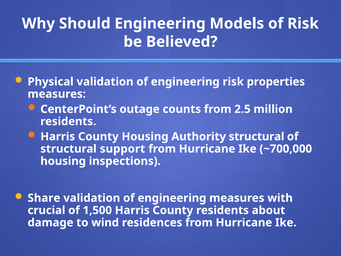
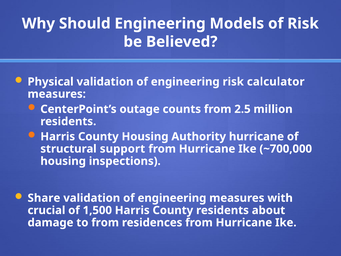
properties: properties -> calculator (276, 82)
Authority structural: structural -> hurricane (256, 136)
to wind: wind -> from (105, 222)
